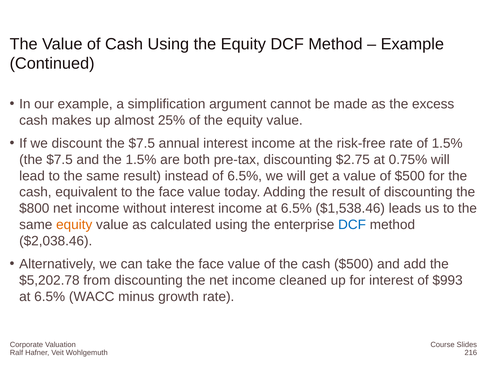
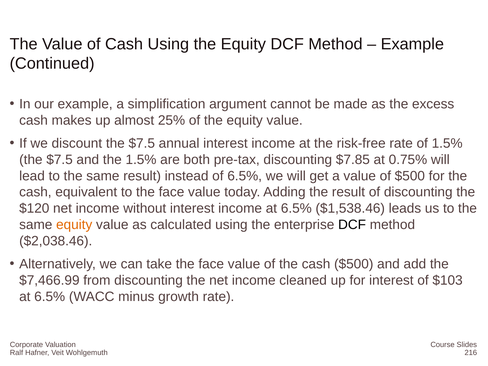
$2.75: $2.75 -> $7.85 (353, 160)
$800: $800 -> $120 (34, 208)
DCF colour: blue -> black (352, 225)
$5,202.78: $5,202.78 -> $7,466.99 (49, 280)
$993: $993 -> $103 (448, 280)
